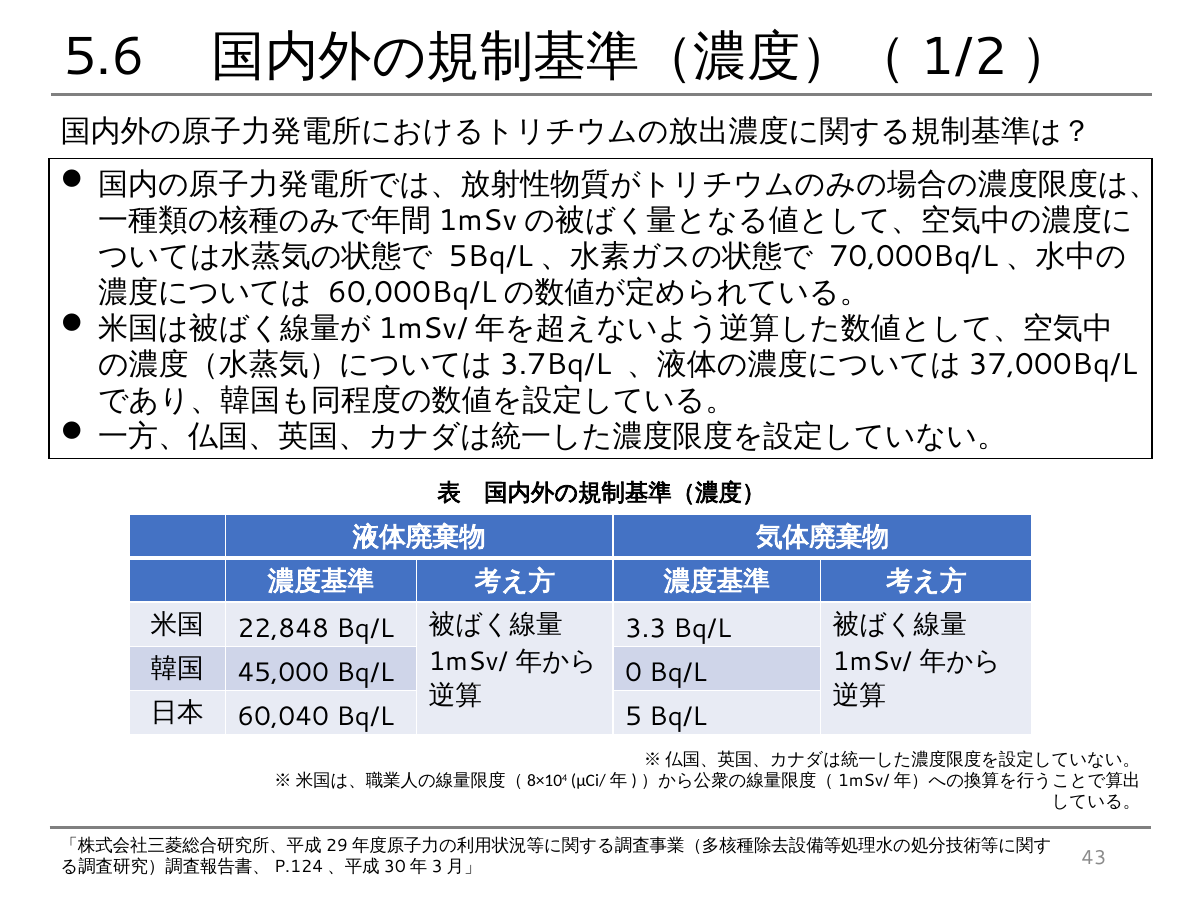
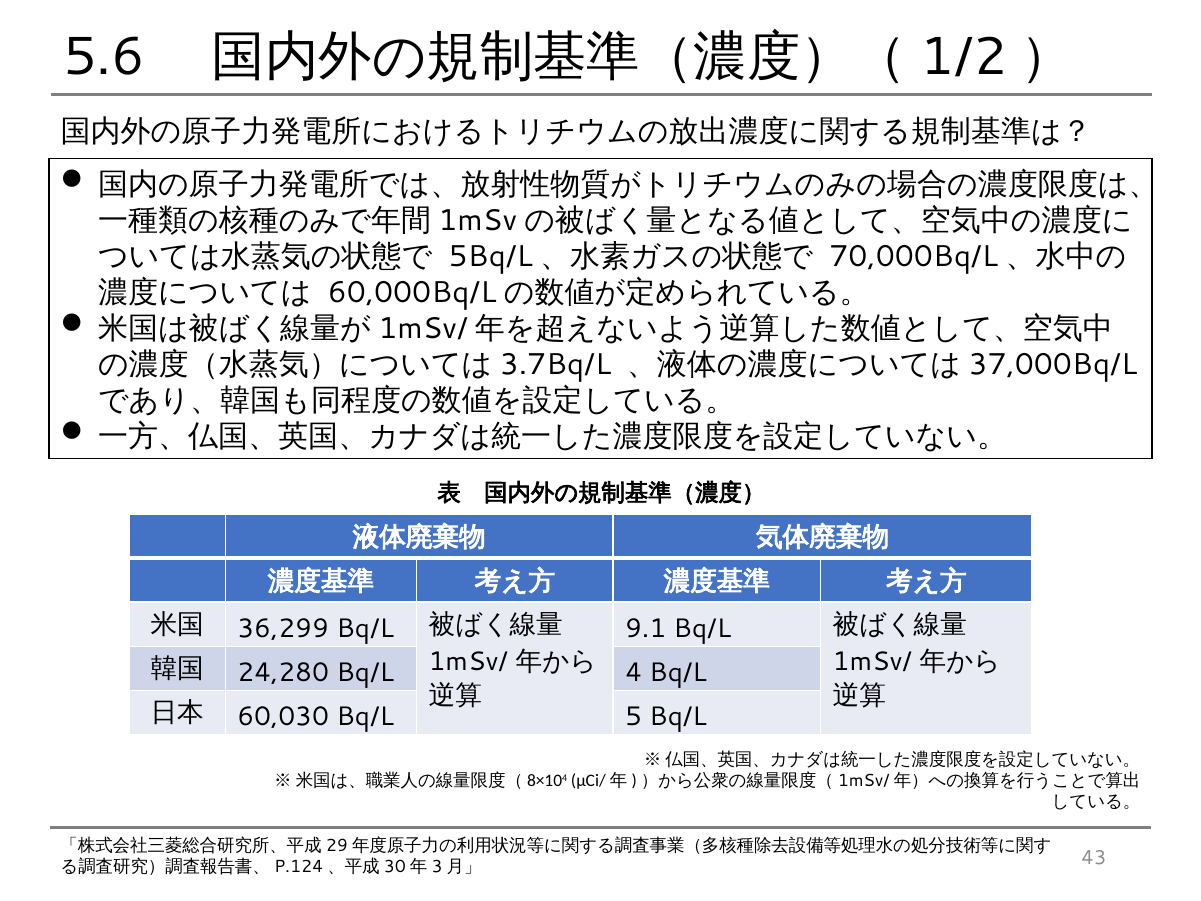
22,848: 22,848 -> 36,299 (283, 628)
3.3: 3.3 -> 9.1 (646, 628)
45,000: 45,000 -> 24,280 (283, 672)
0: 0 -> 4 (633, 672)
60,040: 60,040 -> 60,030 (283, 716)
